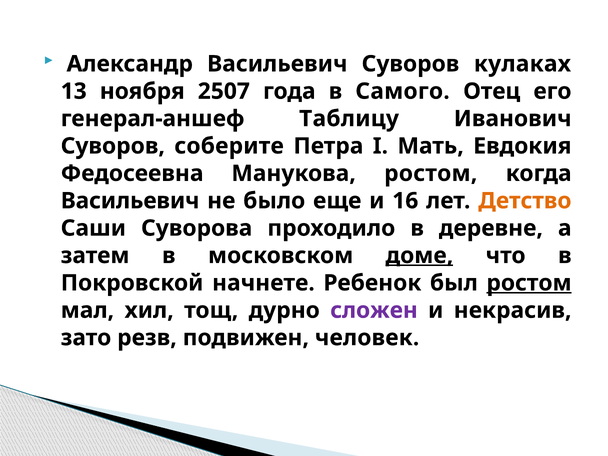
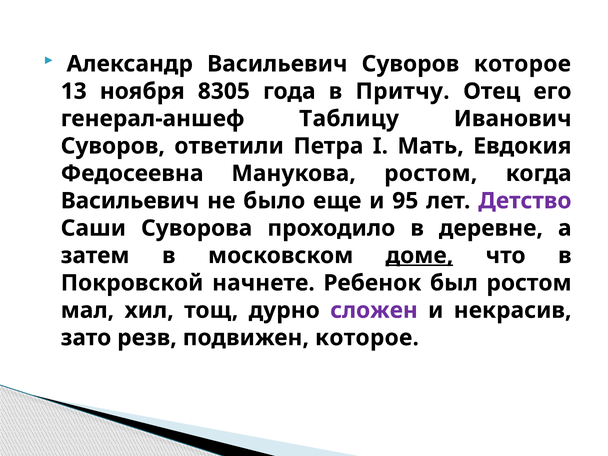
Суворов кулаках: кулаках -> которое (522, 64)
2507: 2507 -> 8305 (224, 91)
Самого: Самого -> Притчу (403, 91)
соберите: соберите -> ответили (229, 146)
16: 16 -> 95 (405, 201)
Детство colour: orange -> purple (525, 201)
ростом underline: present -> none (529, 283)
подвижен человек: человек -> которое (367, 338)
